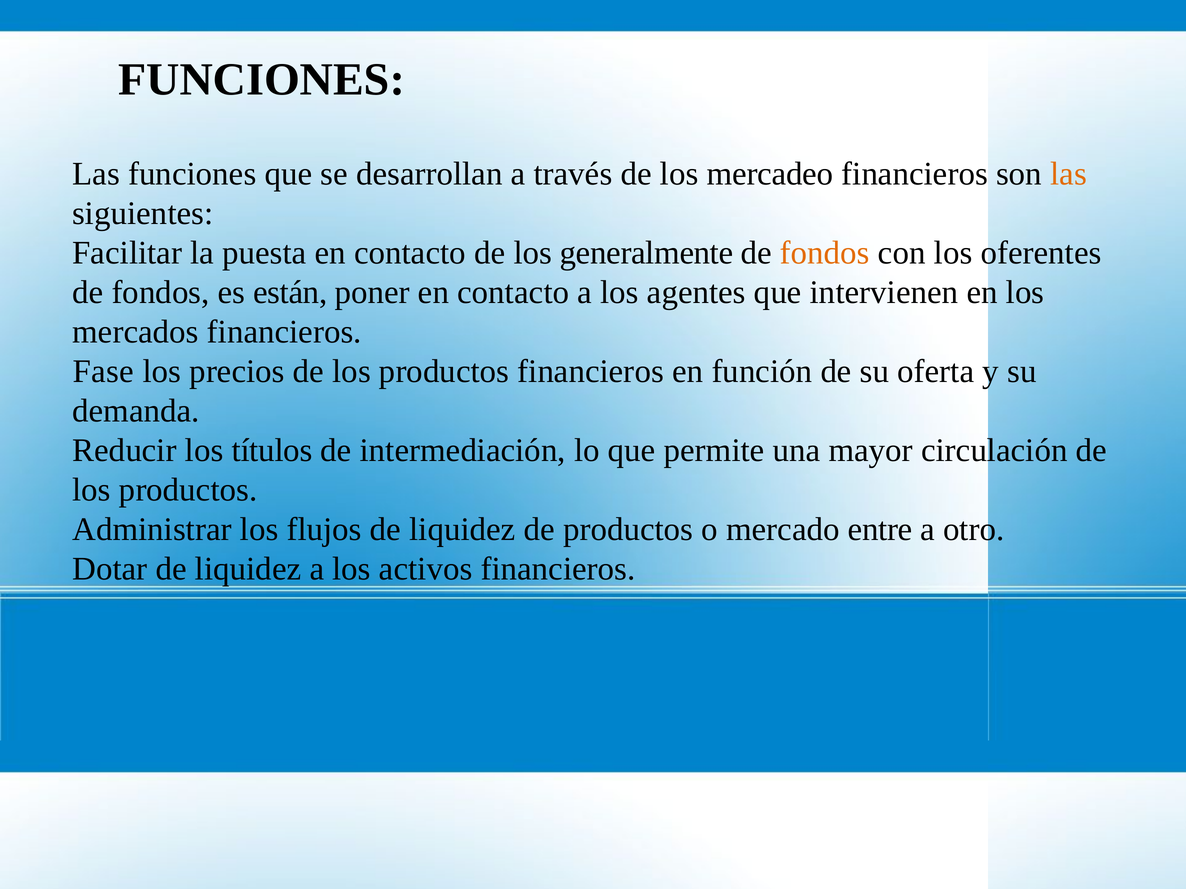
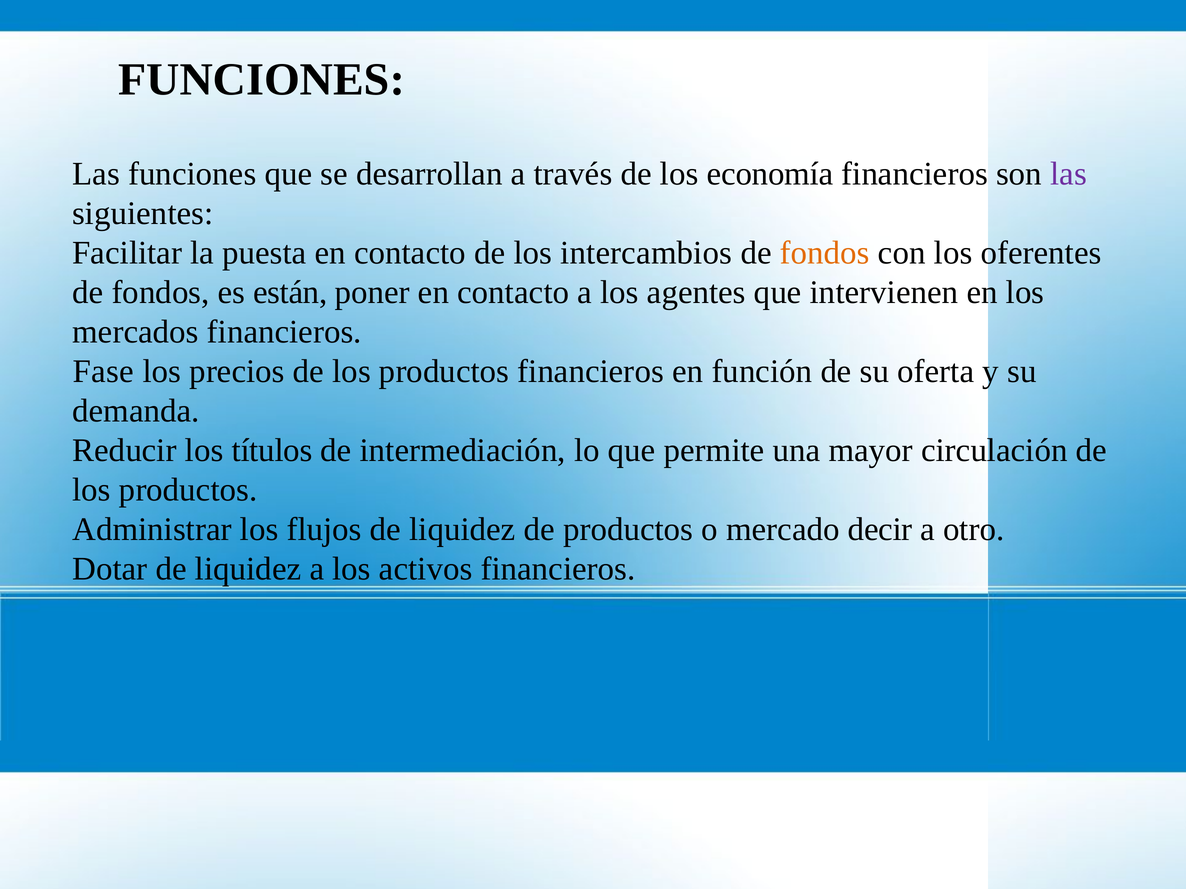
mercadeo: mercadeo -> economía (770, 174)
las colour: orange -> purple (1069, 174)
generalmente: generalmente -> intercambios (646, 253)
entre: entre -> decir (880, 530)
